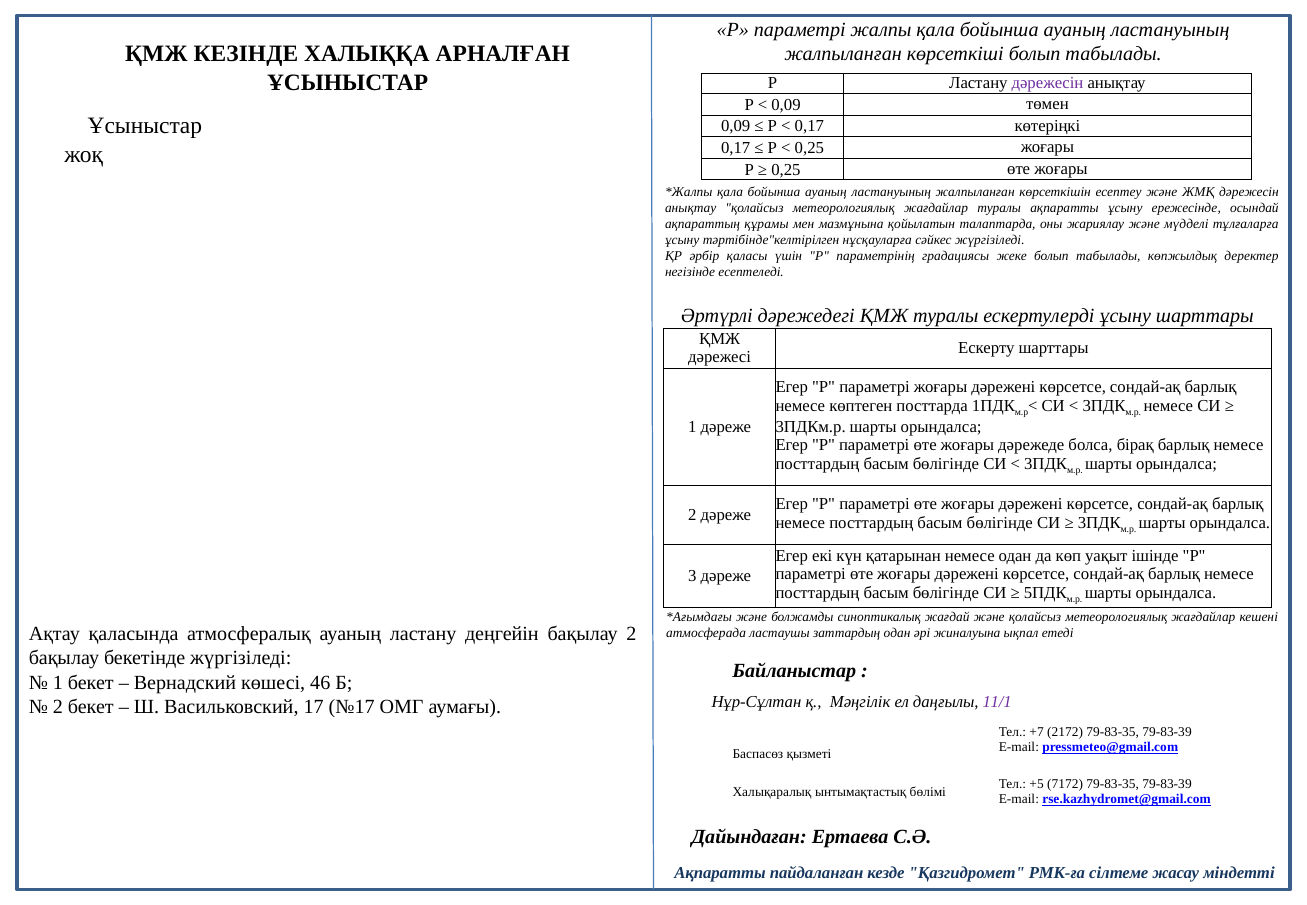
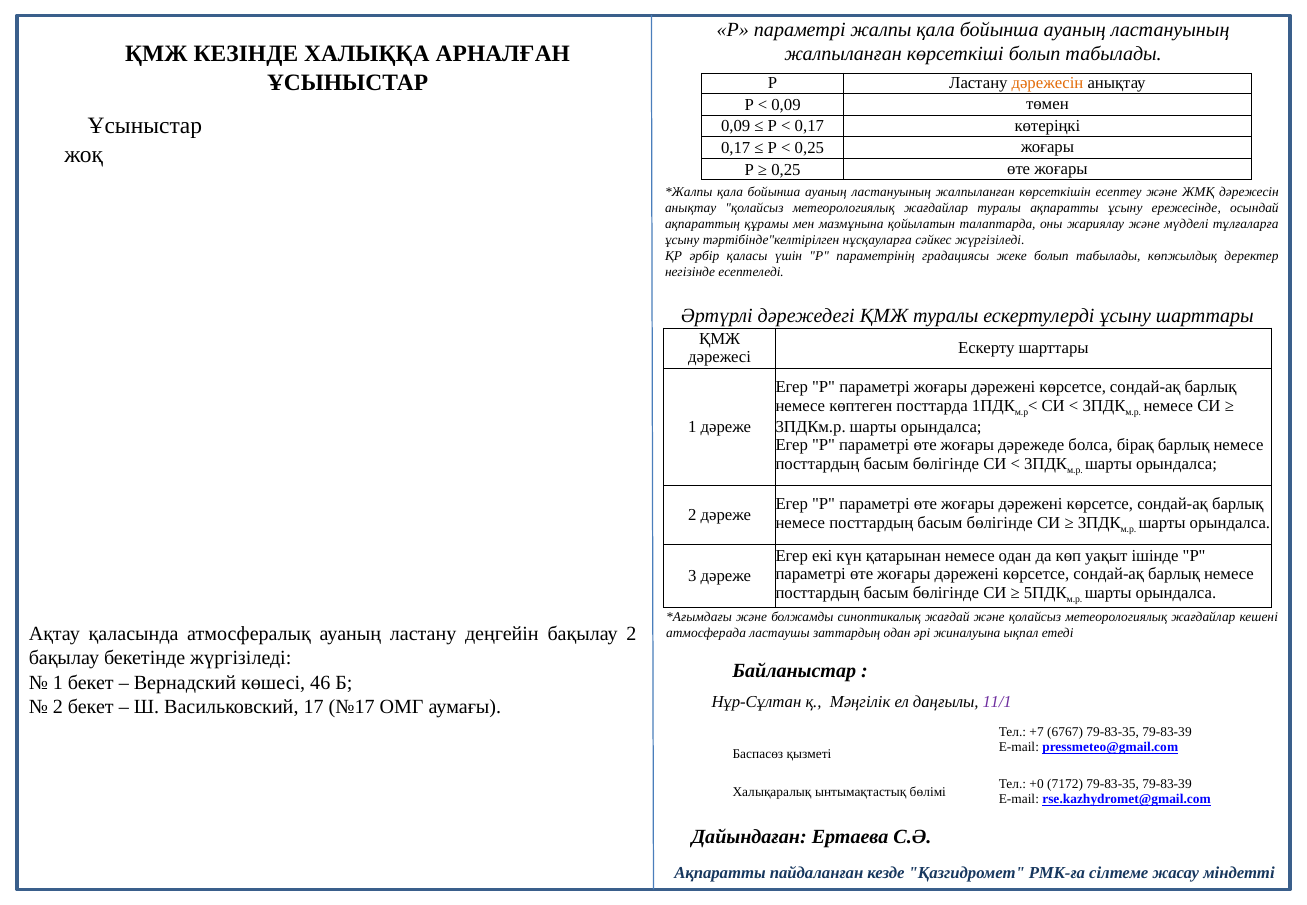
дәрежесін colour: purple -> orange (1047, 83)
2172: 2172 -> 6767 (1065, 732)
+5: +5 -> +0 (1037, 784)
